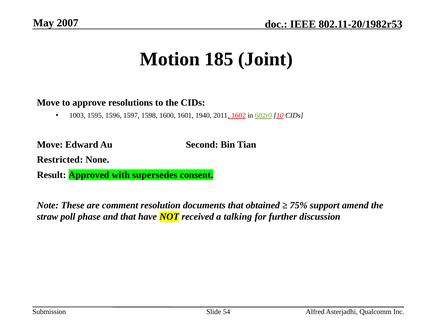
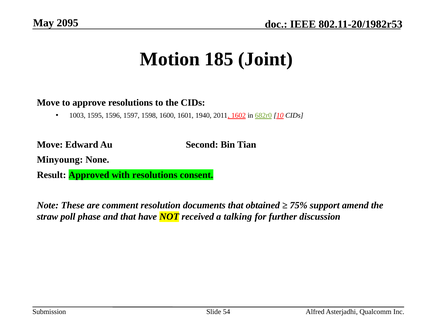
2007: 2007 -> 2095 (68, 23)
Restricted: Restricted -> Minyoung (60, 160)
with supersedes: supersedes -> resolutions (155, 175)
